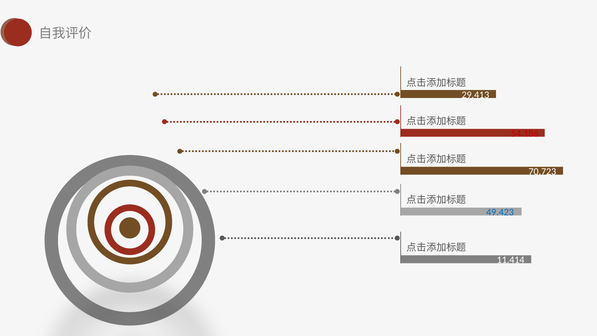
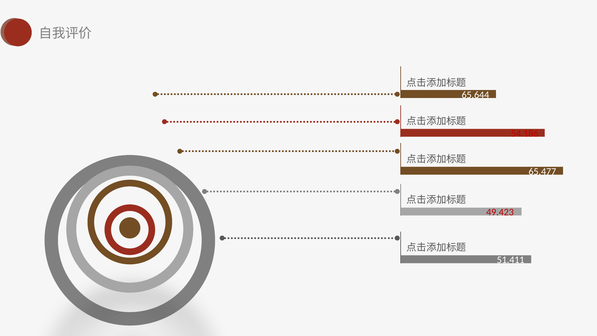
29,413: 29,413 -> 65,644 (475, 95)
70.723: 70.723 -> 65.477 (542, 171)
49.423 colour: blue -> red (500, 212)
11.414: 11.414 -> 51.411 (511, 260)
